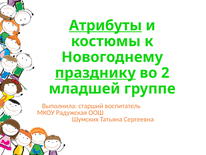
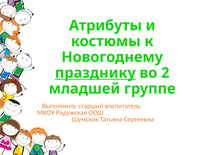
Атрибуты underline: present -> none (105, 25)
